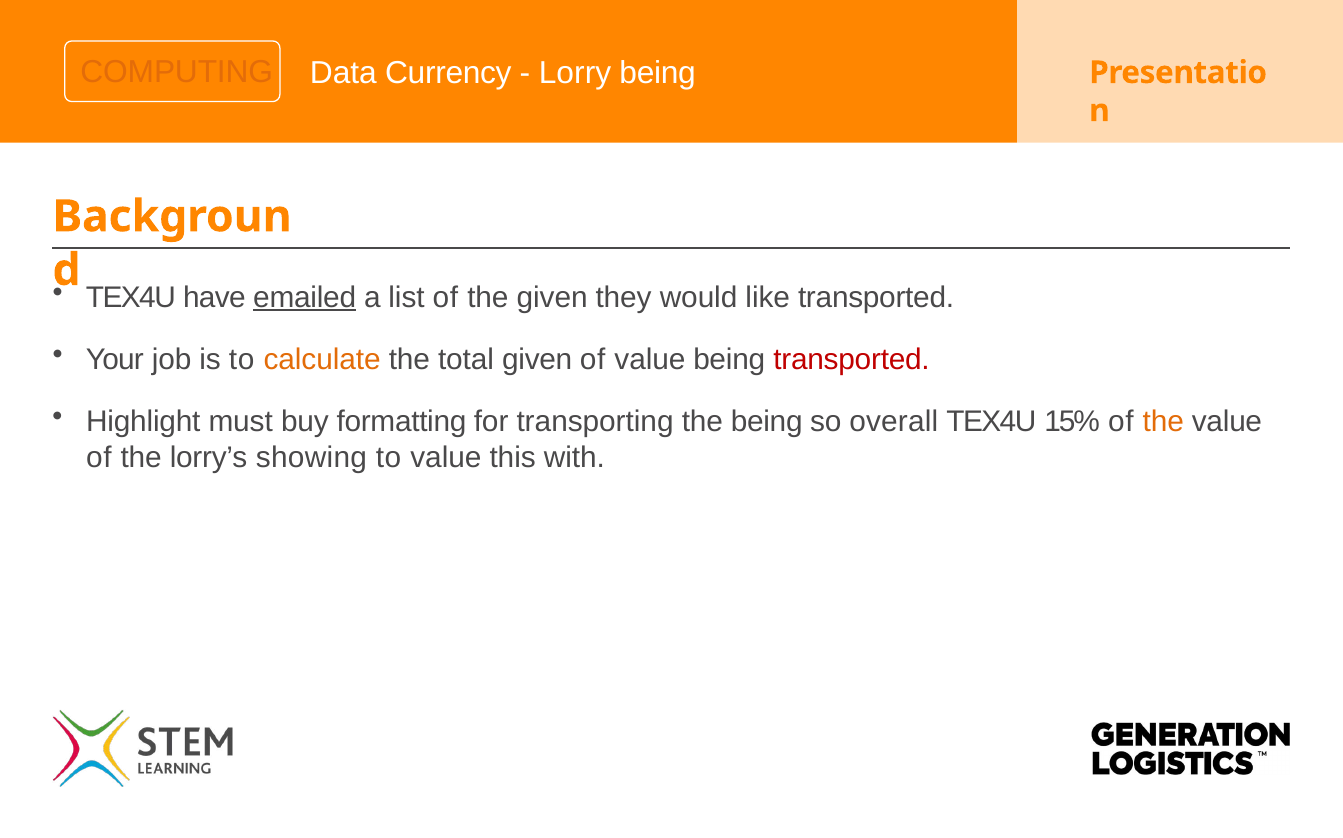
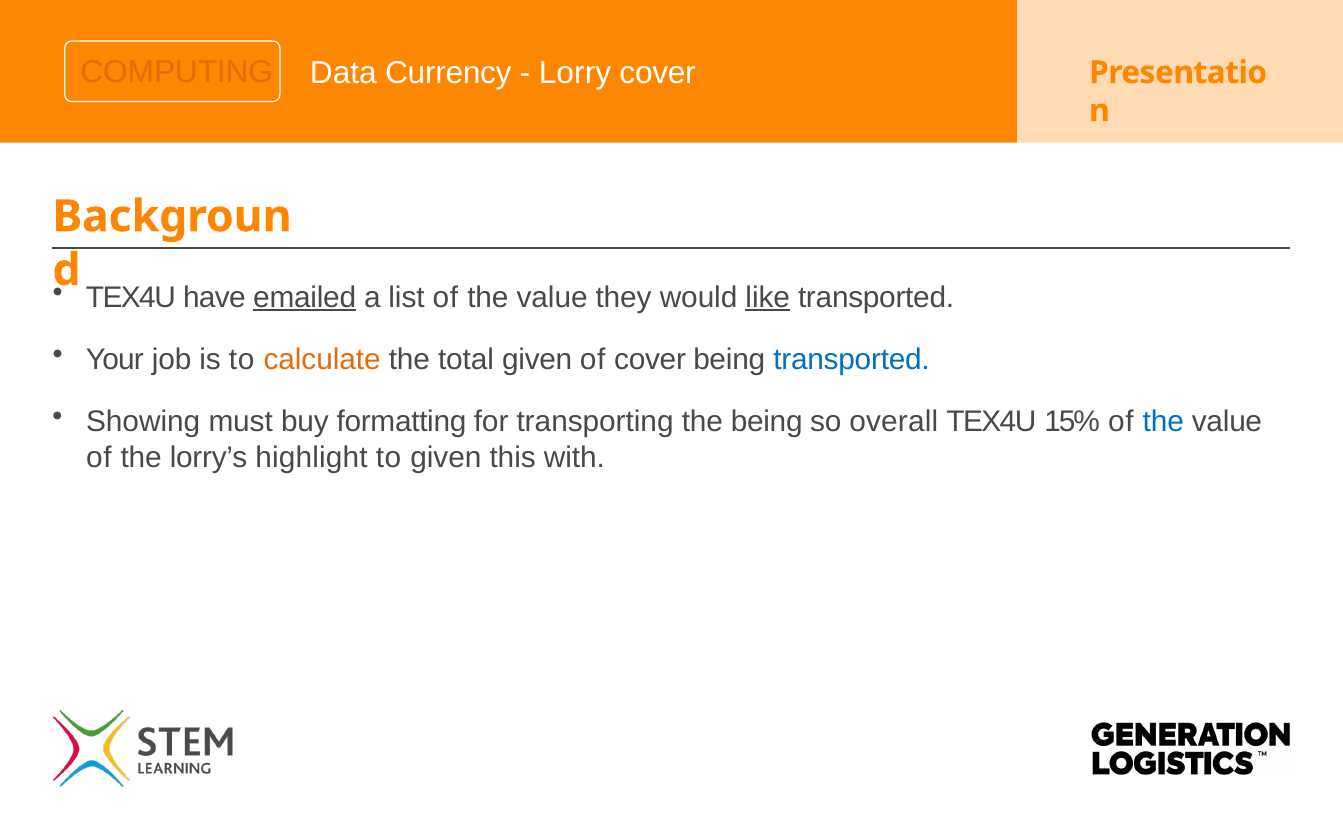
Lorry being: being -> cover (658, 73)
list of the given: given -> value (552, 298)
like underline: none -> present (768, 298)
of value: value -> cover (650, 360)
transported colour: red -> blue (852, 360)
Highlight: Highlight -> Showing (143, 422)
the colour: orange -> blue (1163, 422)
showing: showing -> highlight (312, 458)
to value: value -> given (446, 458)
